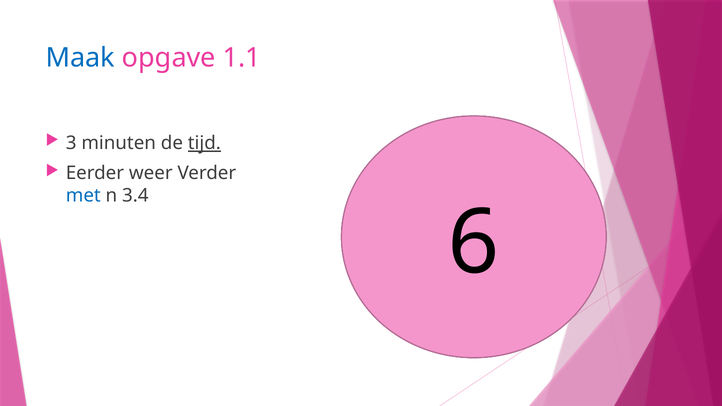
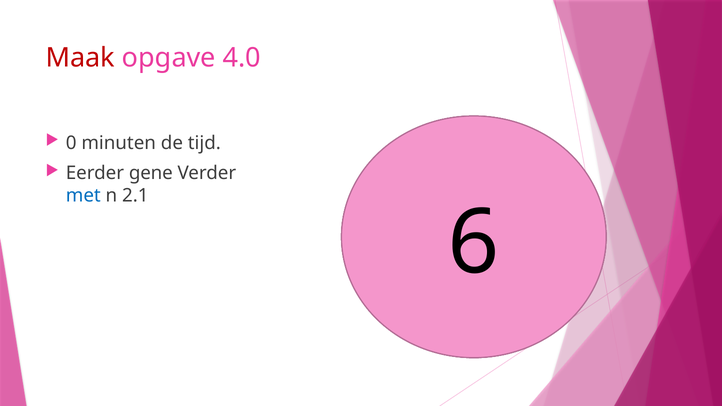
Maak colour: blue -> red (80, 58)
1.1: 1.1 -> 4.0 (242, 58)
3: 3 -> 0 (71, 143)
tijd underline: present -> none (204, 143)
weer: weer -> gene (151, 173)
3.4: 3.4 -> 2.1 (135, 196)
